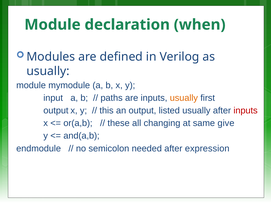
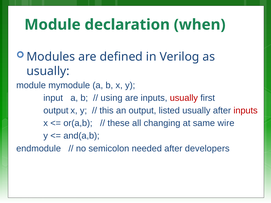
paths: paths -> using (112, 98)
usually colour: orange -> red (184, 98)
give: give -> wire (226, 123)
expression: expression -> developers (207, 149)
